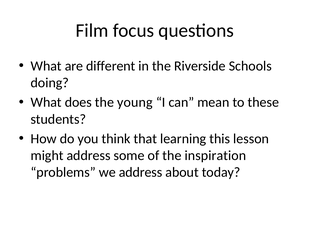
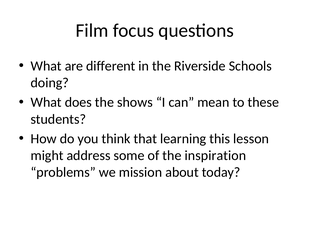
young: young -> shows (135, 102)
we address: address -> mission (140, 172)
